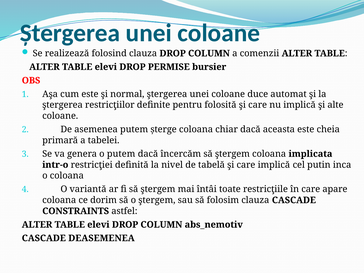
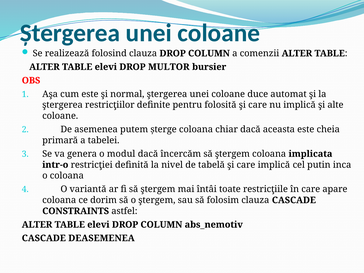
PERMISE: PERMISE -> MULTOR (169, 67)
o putem: putem -> modul (121, 154)
